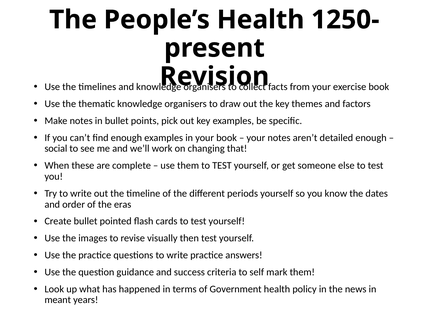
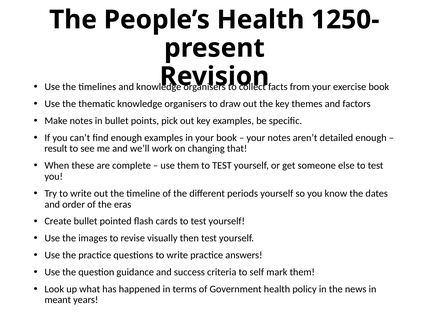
social: social -> result (56, 149)
